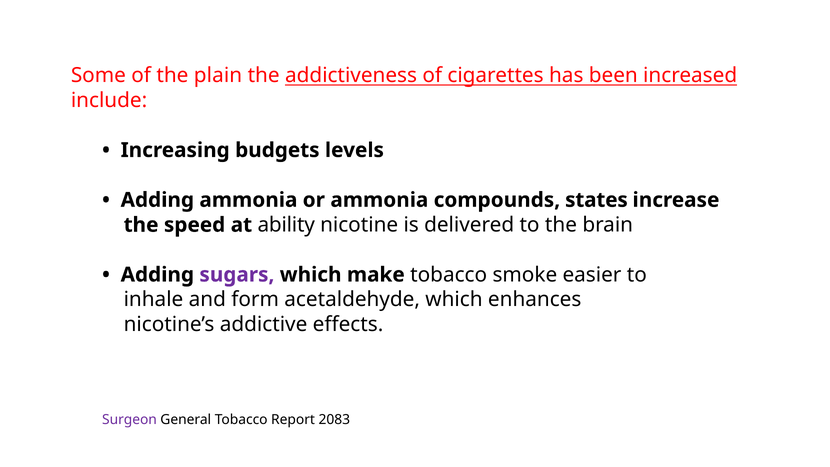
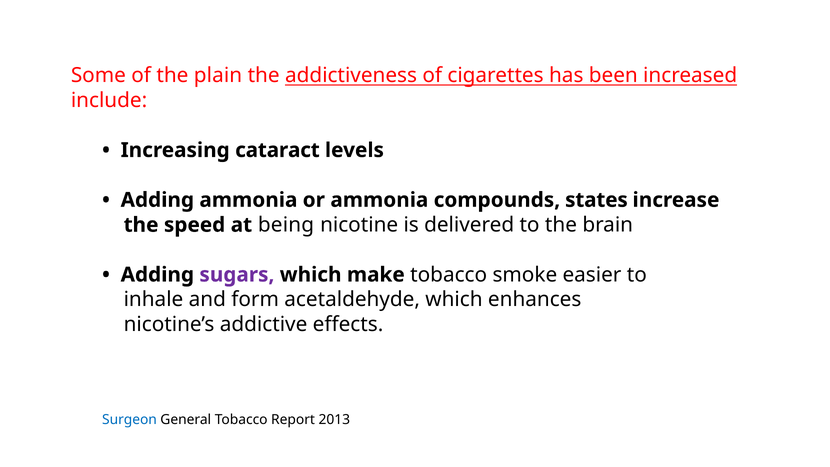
budgets: budgets -> cataract (277, 150)
ability: ability -> being (286, 225)
Surgeon colour: purple -> blue (129, 419)
2083: 2083 -> 2013 (334, 419)
